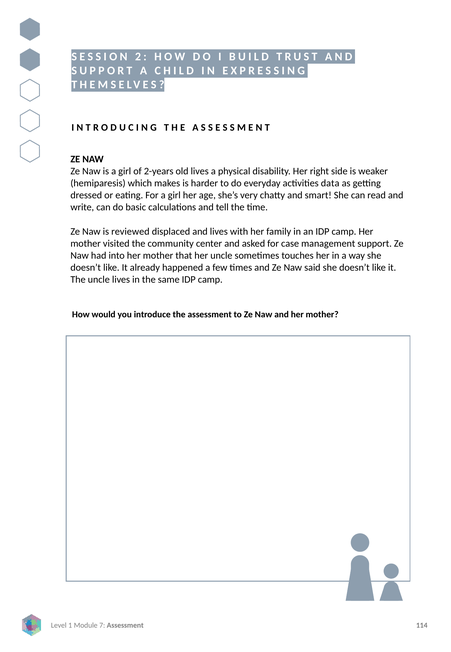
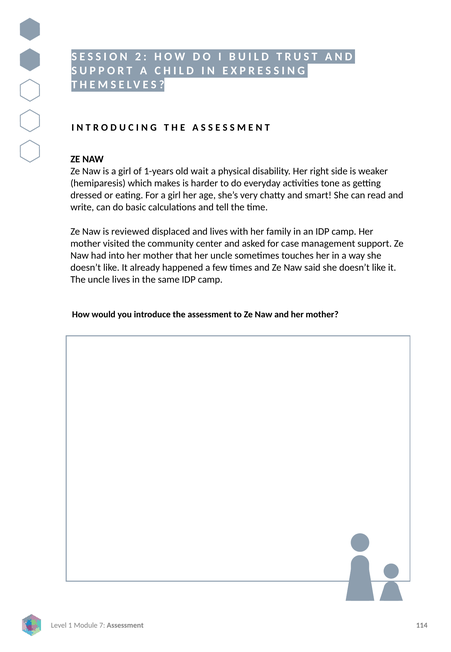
2-years: 2-years -> 1-years (159, 171)
old lives: lives -> wait (200, 171)
data: data -> tone (330, 183)
